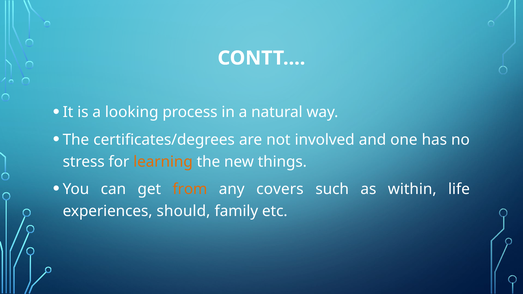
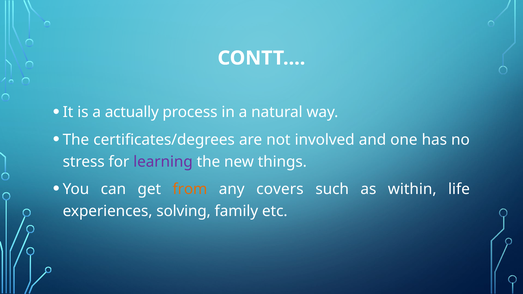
looking: looking -> actually (132, 112)
learning colour: orange -> purple (163, 162)
should: should -> solving (184, 211)
